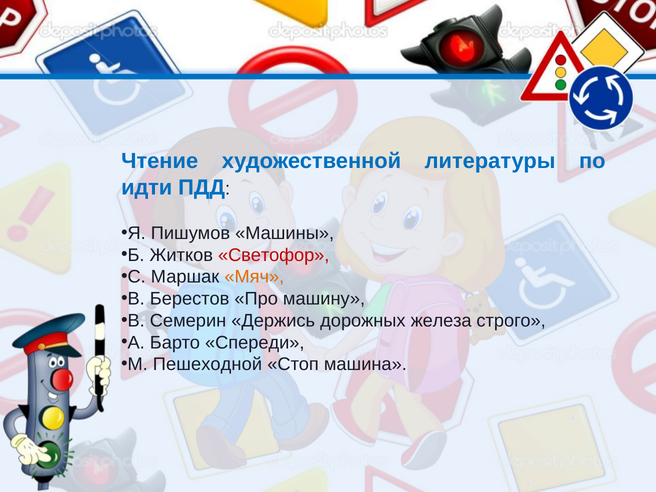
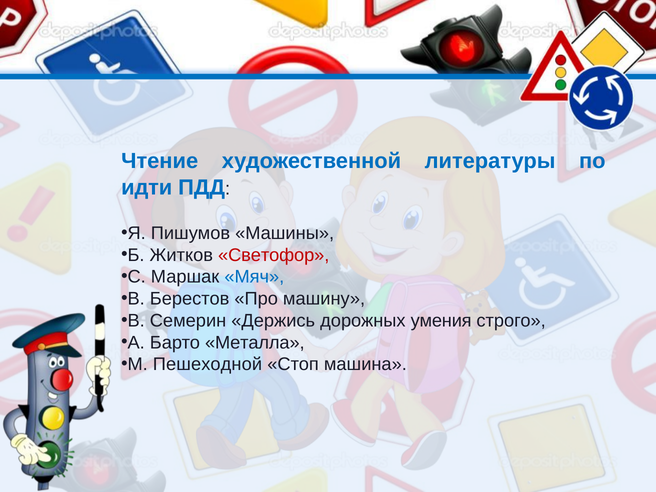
Мяч colour: orange -> blue (254, 277)
железа: железа -> умения (441, 321)
Спереди: Спереди -> Металла (255, 342)
